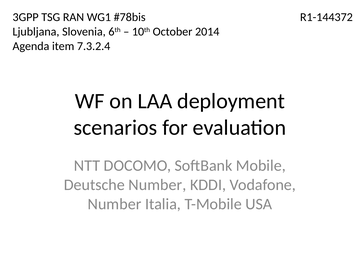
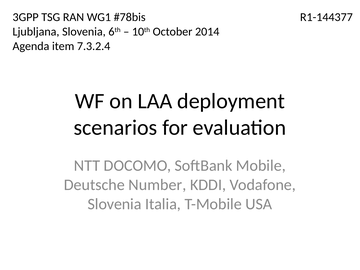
R1-144372: R1-144372 -> R1-144377 (326, 17)
Number: Number -> Slovenia (115, 204)
